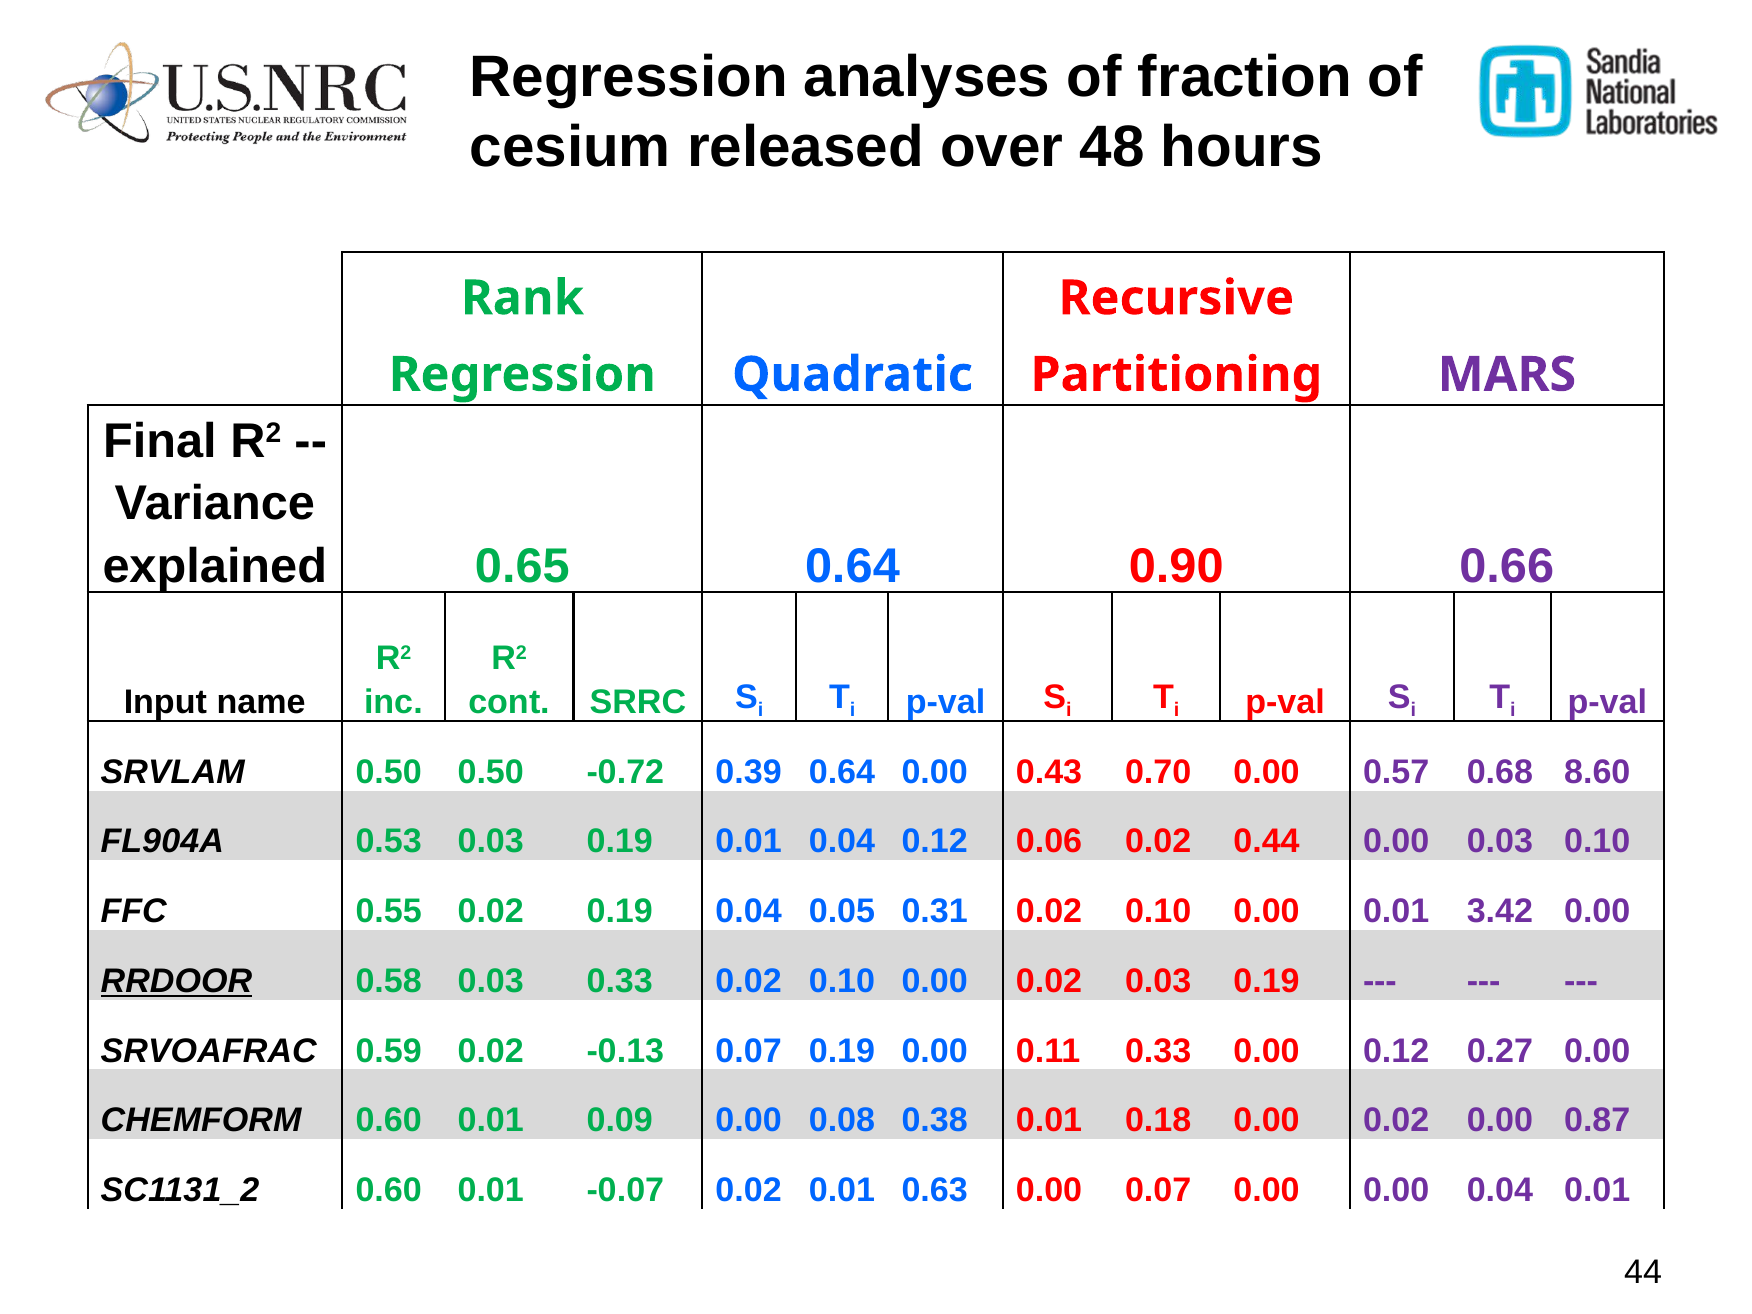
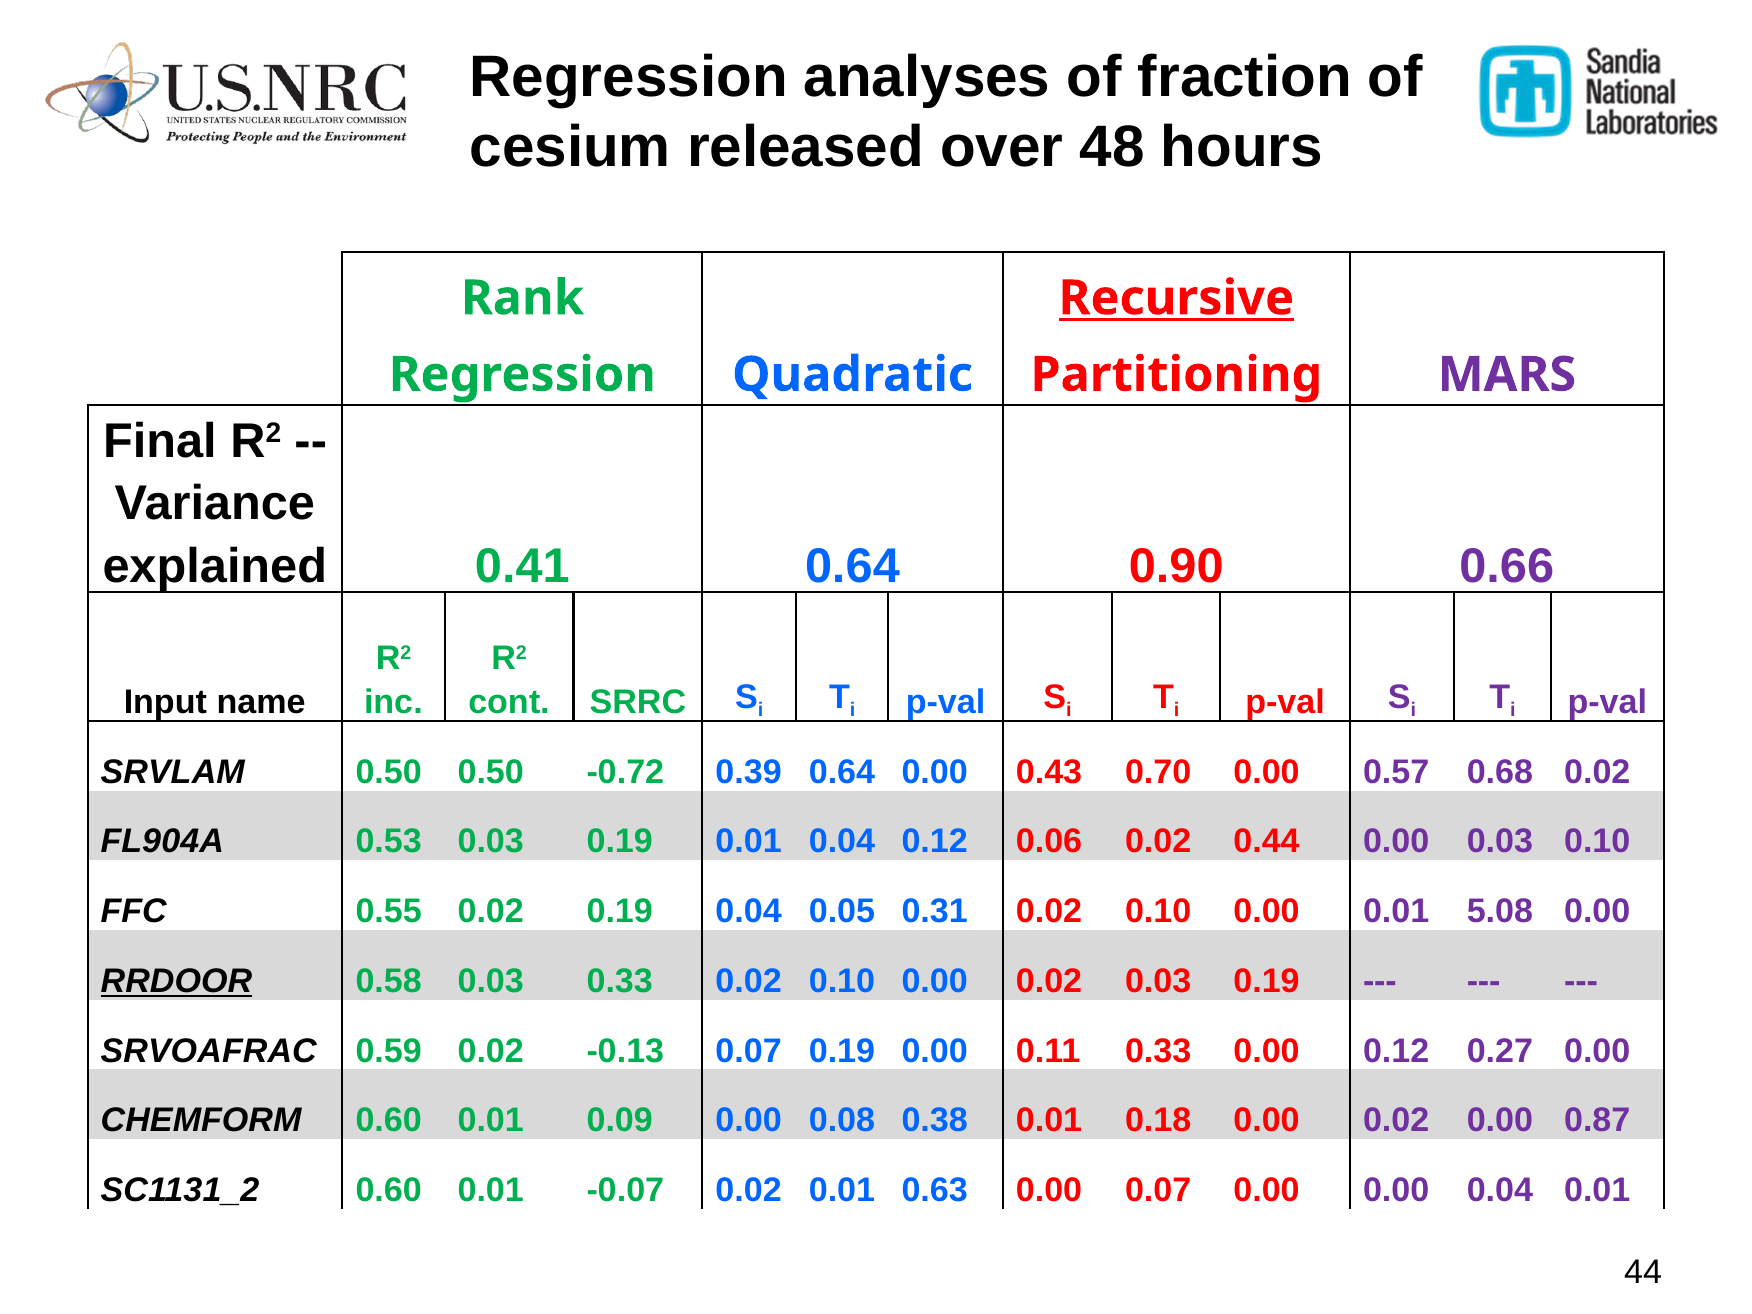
Recursive underline: none -> present (1176, 298)
0.65: 0.65 -> 0.41 (522, 566)
0.68 8.60: 8.60 -> 0.02 (1597, 772)
3.42: 3.42 -> 5.08 (1500, 911)
